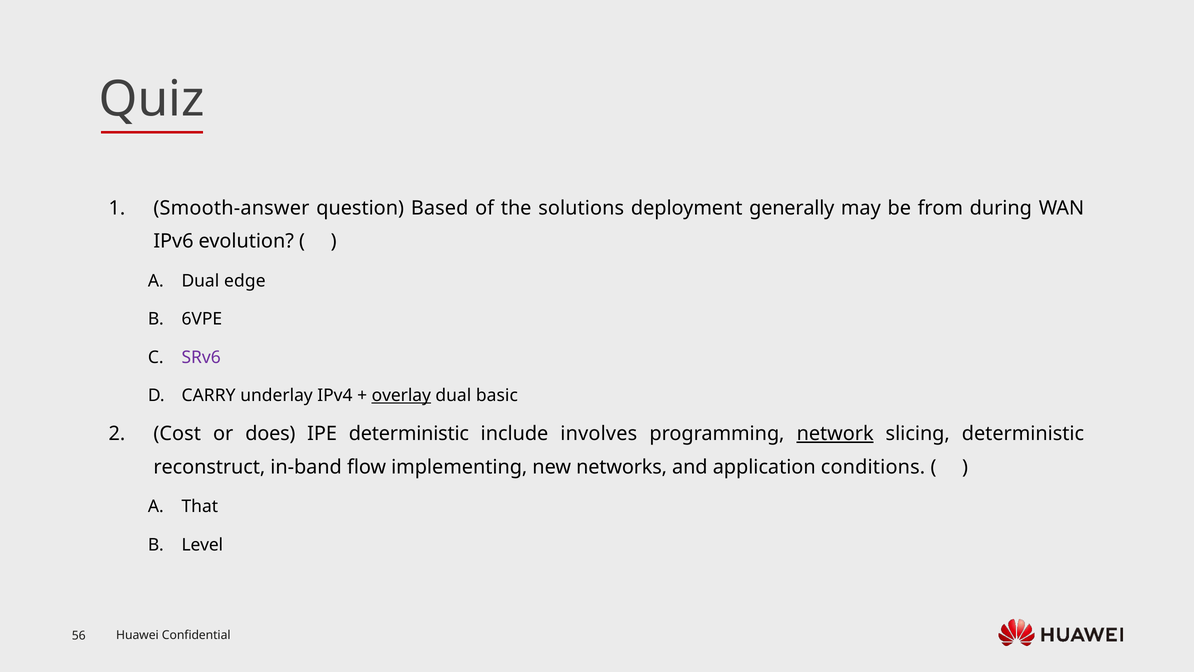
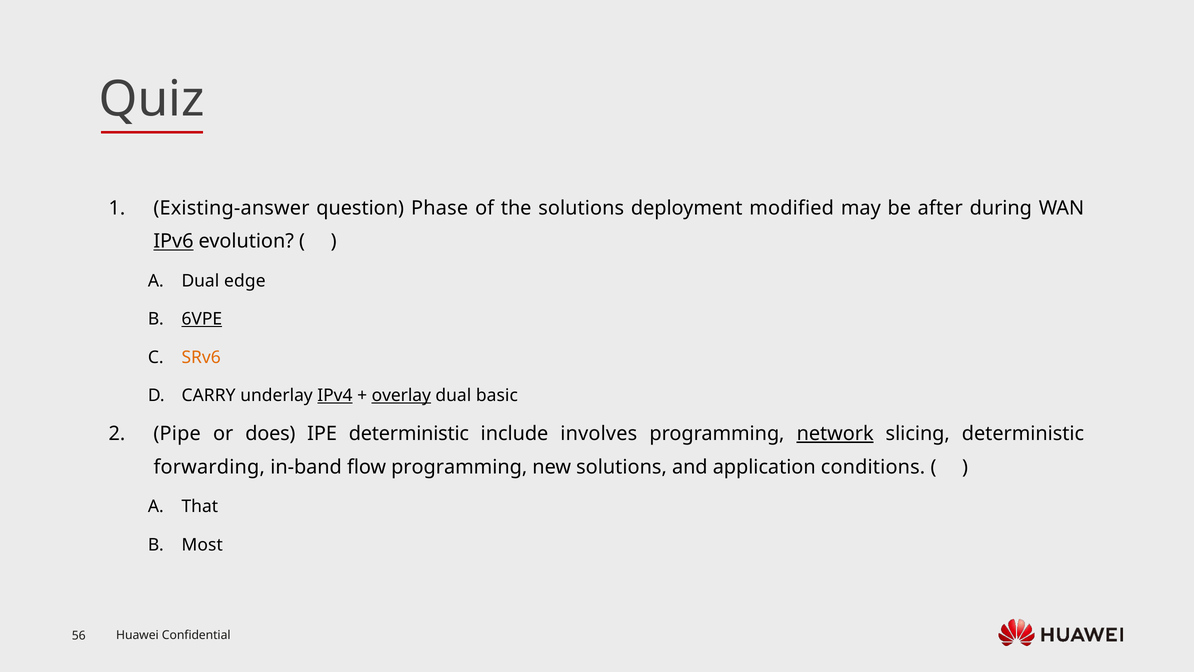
Smooth-answer: Smooth-answer -> Existing-answer (231, 208)
Based: Based -> Phase (440, 208)
generally: generally -> modified (792, 208)
from: from -> after (940, 208)
IPv6 underline: none -> present (173, 241)
6VPE underline: none -> present (202, 319)
SRv6 colour: purple -> orange (201, 357)
IPv4 underline: none -> present (335, 395)
Cost: Cost -> Pipe (177, 433)
reconstruct: reconstruct -> forwarding (209, 467)
flow implementing: implementing -> programming (459, 467)
new networks: networks -> solutions (622, 467)
Level: Level -> Most (202, 545)
